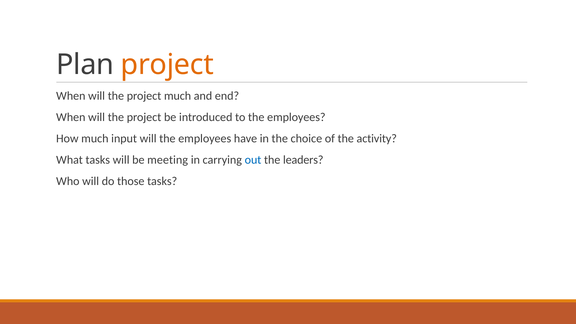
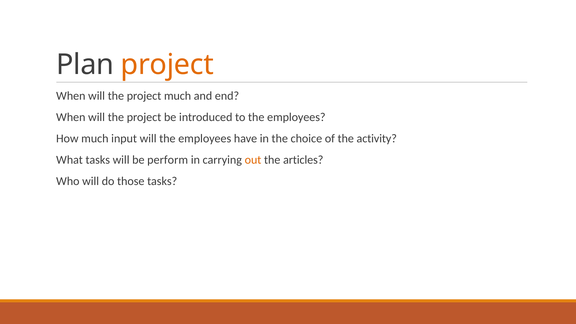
meeting: meeting -> perform (168, 160)
out colour: blue -> orange (253, 160)
leaders: leaders -> articles (303, 160)
